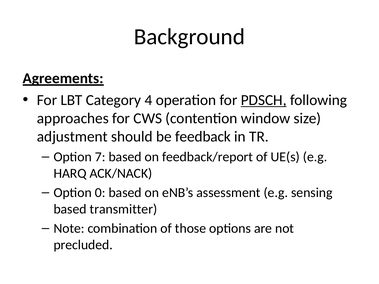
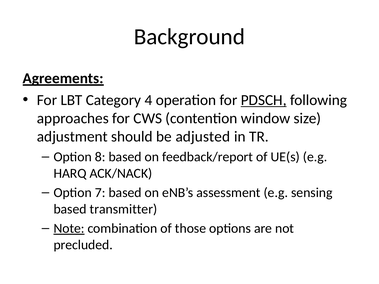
feedback: feedback -> adjusted (203, 137)
7: 7 -> 8 (100, 157)
0: 0 -> 7 (100, 193)
Note underline: none -> present (69, 229)
